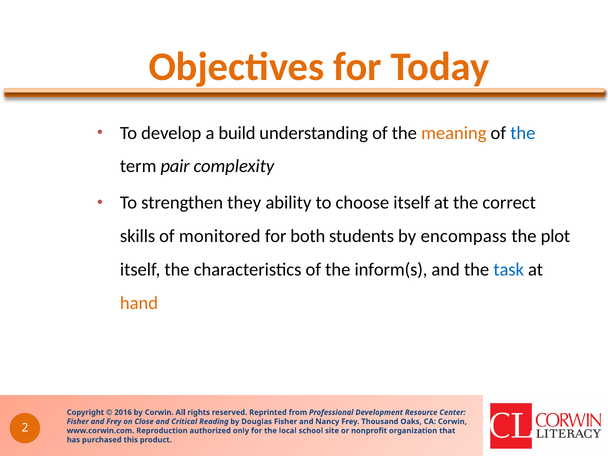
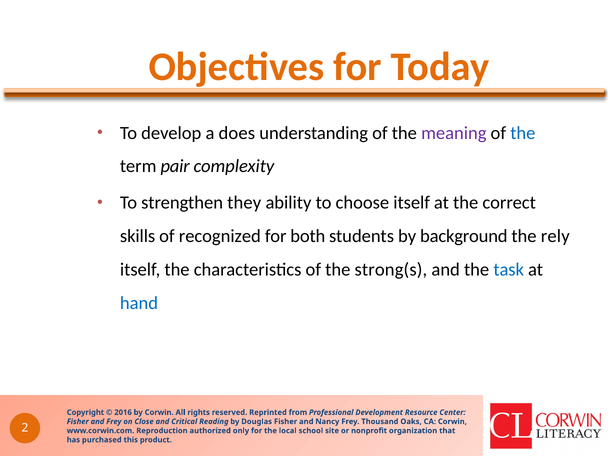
build: build -> does (237, 133)
meaning colour: orange -> purple (454, 133)
monitored: monitored -> recognized (220, 236)
encompass: encompass -> background (464, 236)
plot: plot -> rely (555, 236)
inform(s: inform(s -> strong(s (391, 270)
hand colour: orange -> blue (139, 303)
